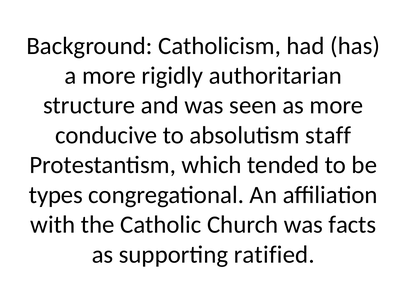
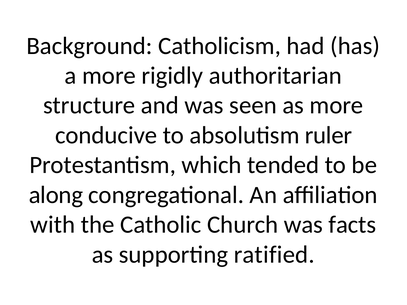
staff: staff -> ruler (328, 135)
types: types -> along (56, 195)
